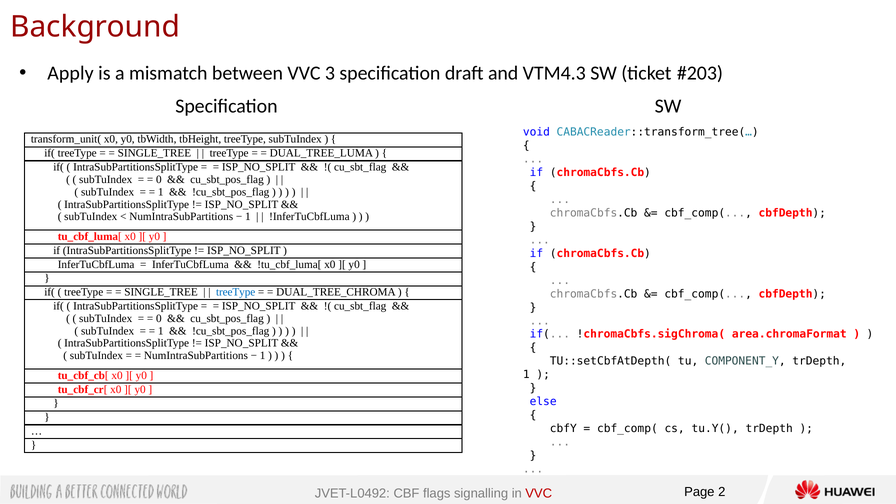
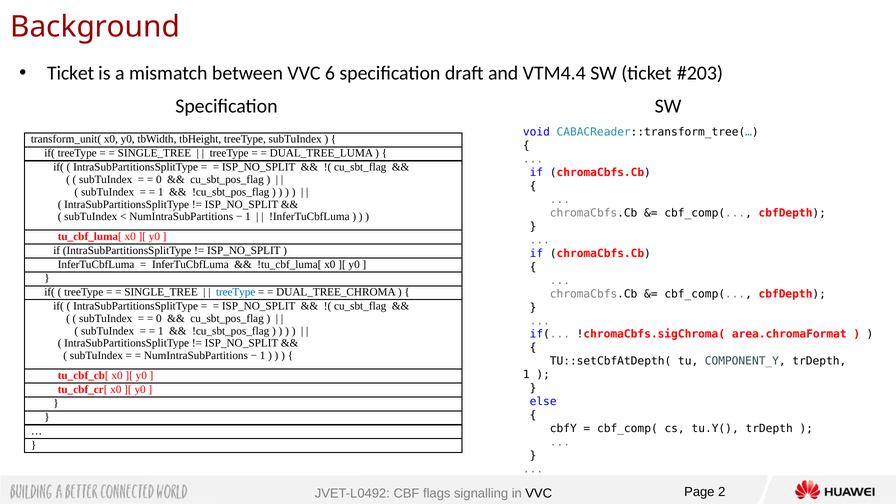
Apply: Apply -> Ticket (71, 73)
3: 3 -> 6 (330, 73)
VTM4.3: VTM4.3 -> VTM4.4 (554, 73)
VVC colour: red -> black (539, 493)
